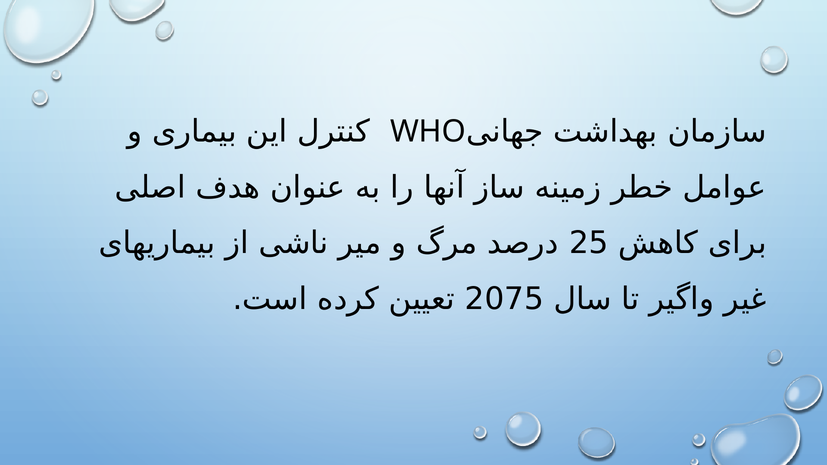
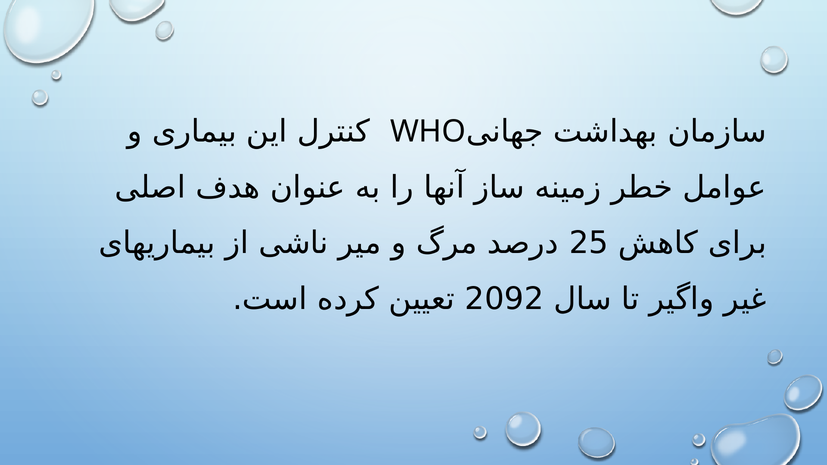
2075: 2075 -> 2092 (504, 299)
